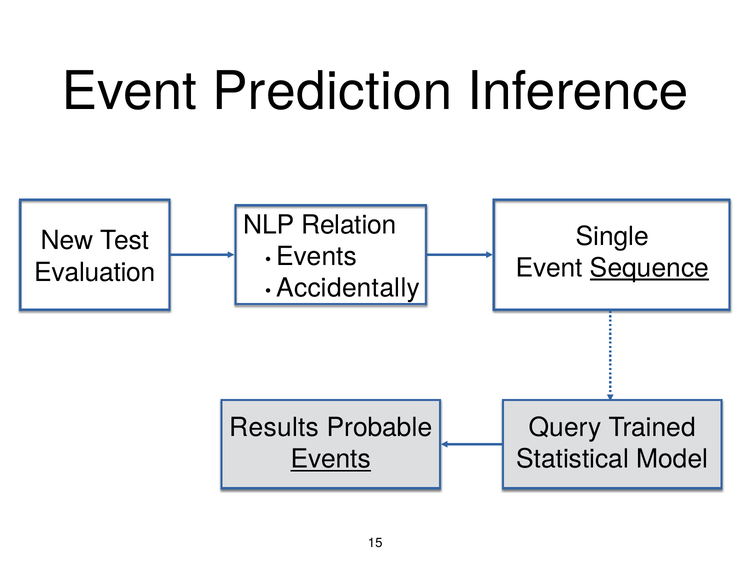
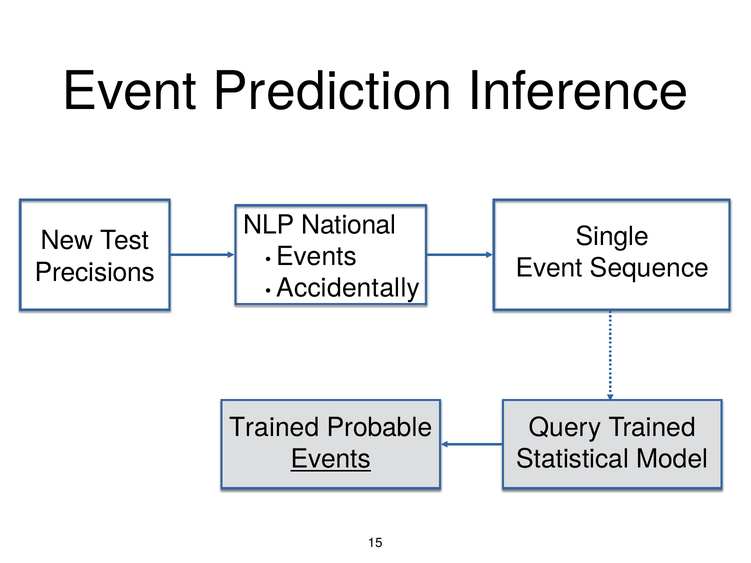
Relation: Relation -> National (349, 225)
Sequence underline: present -> none (649, 268)
Evaluation: Evaluation -> Precisions (95, 273)
Results: Results -> Trained (274, 428)
